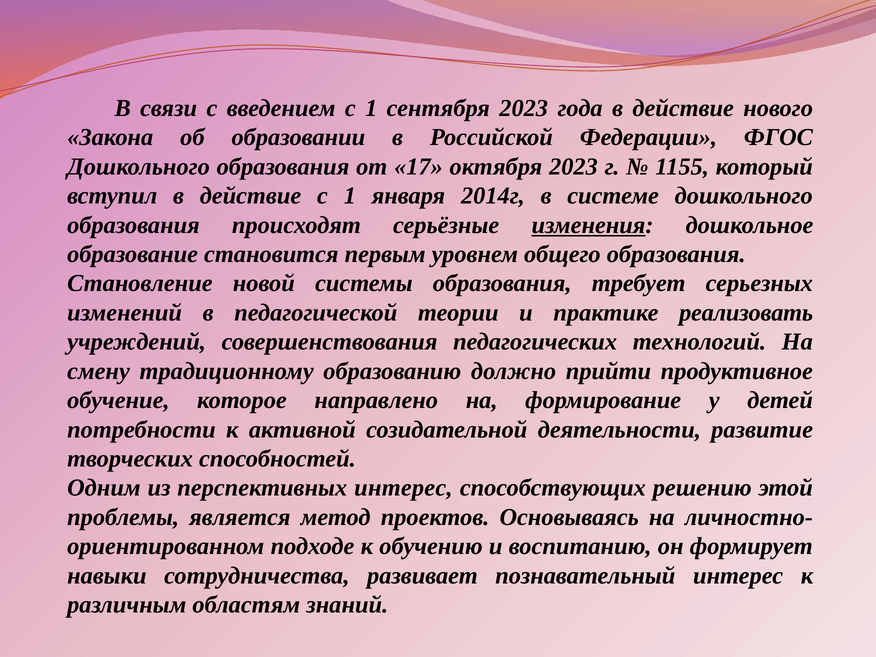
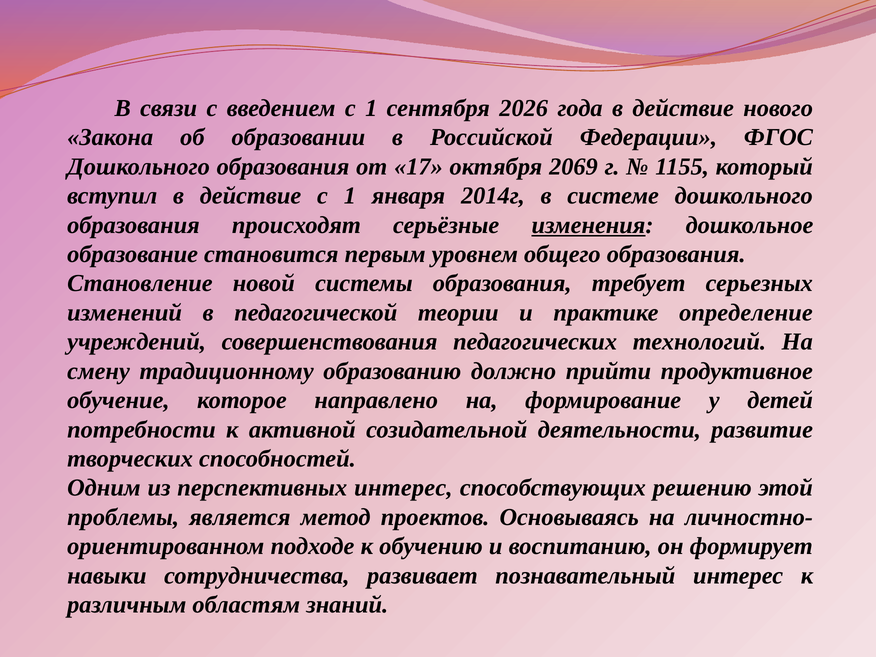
сентября 2023: 2023 -> 2026 (524, 108)
октября 2023: 2023 -> 2069 (573, 167)
реализовать: реализовать -> определение (746, 313)
